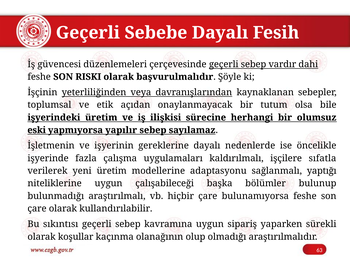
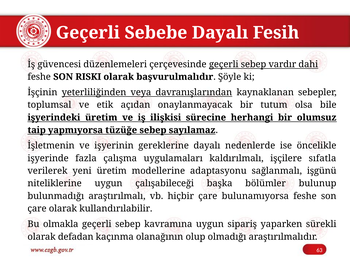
eski: eski -> taip (37, 130)
yapılır: yapılır -> tüzüğe (121, 130)
yaptığı: yaptığı -> işgünü (322, 171)
sıkıntısı: sıkıntısı -> olmakla (61, 225)
koşullar: koşullar -> defadan (76, 237)
